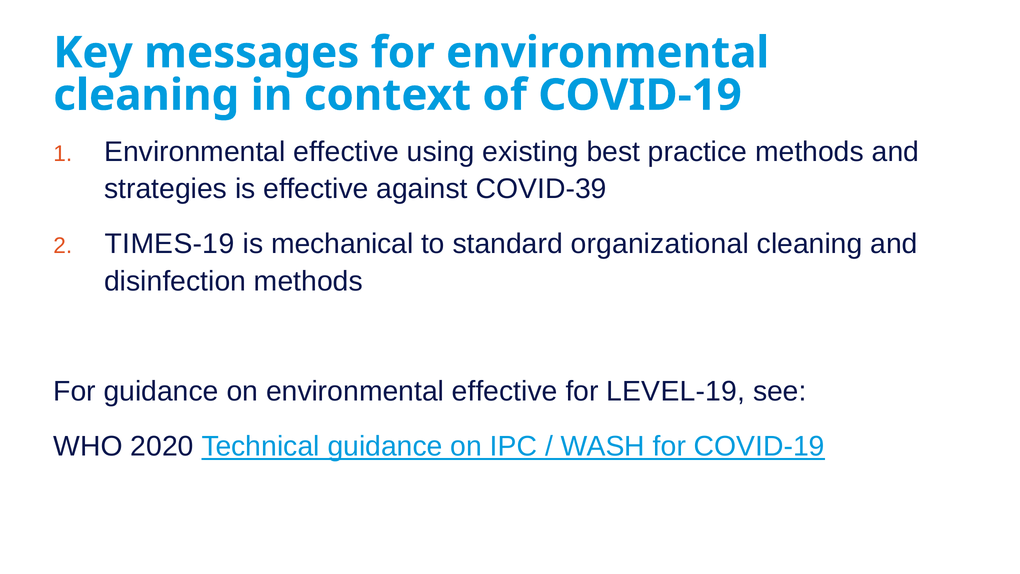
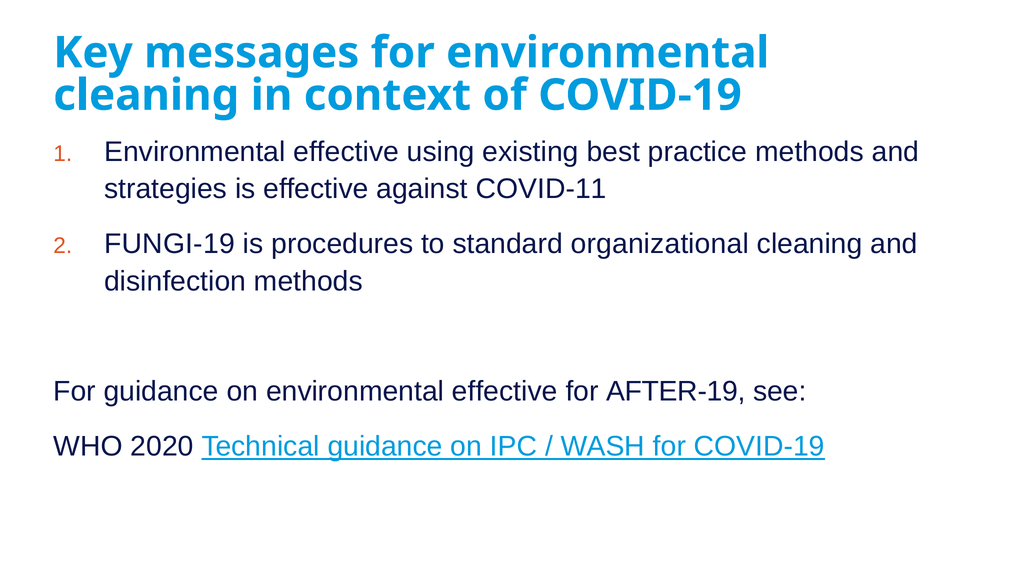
COVID-39: COVID-39 -> COVID-11 (541, 189)
TIMES-19: TIMES-19 -> FUNGI-19 (170, 244)
mechanical: mechanical -> procedures (342, 244)
LEVEL-19: LEVEL-19 -> AFTER-19 (676, 391)
